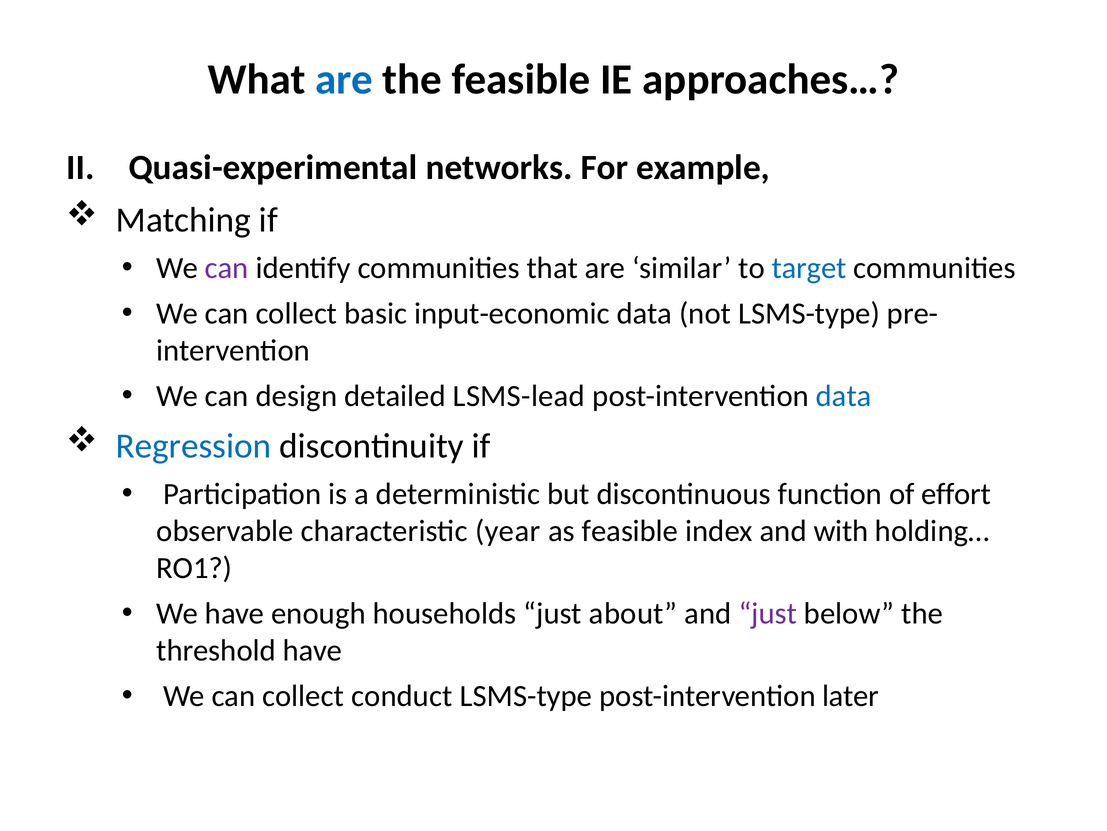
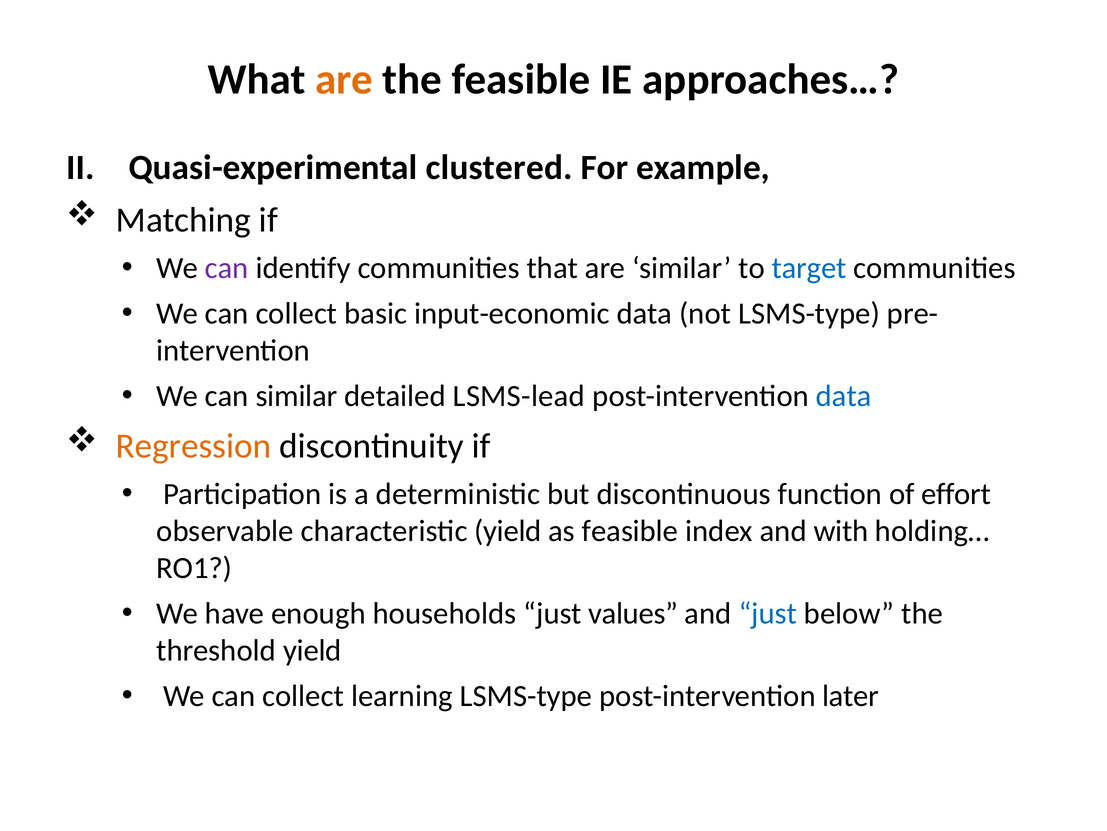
are colour: blue -> orange (344, 80)
networks: networks -> clustered (499, 168)
can design: design -> similar (297, 396)
Regression colour: blue -> orange (194, 446)
characteristic year: year -> yield (508, 531)
about: about -> values (633, 613)
just colour: purple -> blue (768, 613)
threshold have: have -> yield (312, 650)
conduct: conduct -> learning (402, 695)
